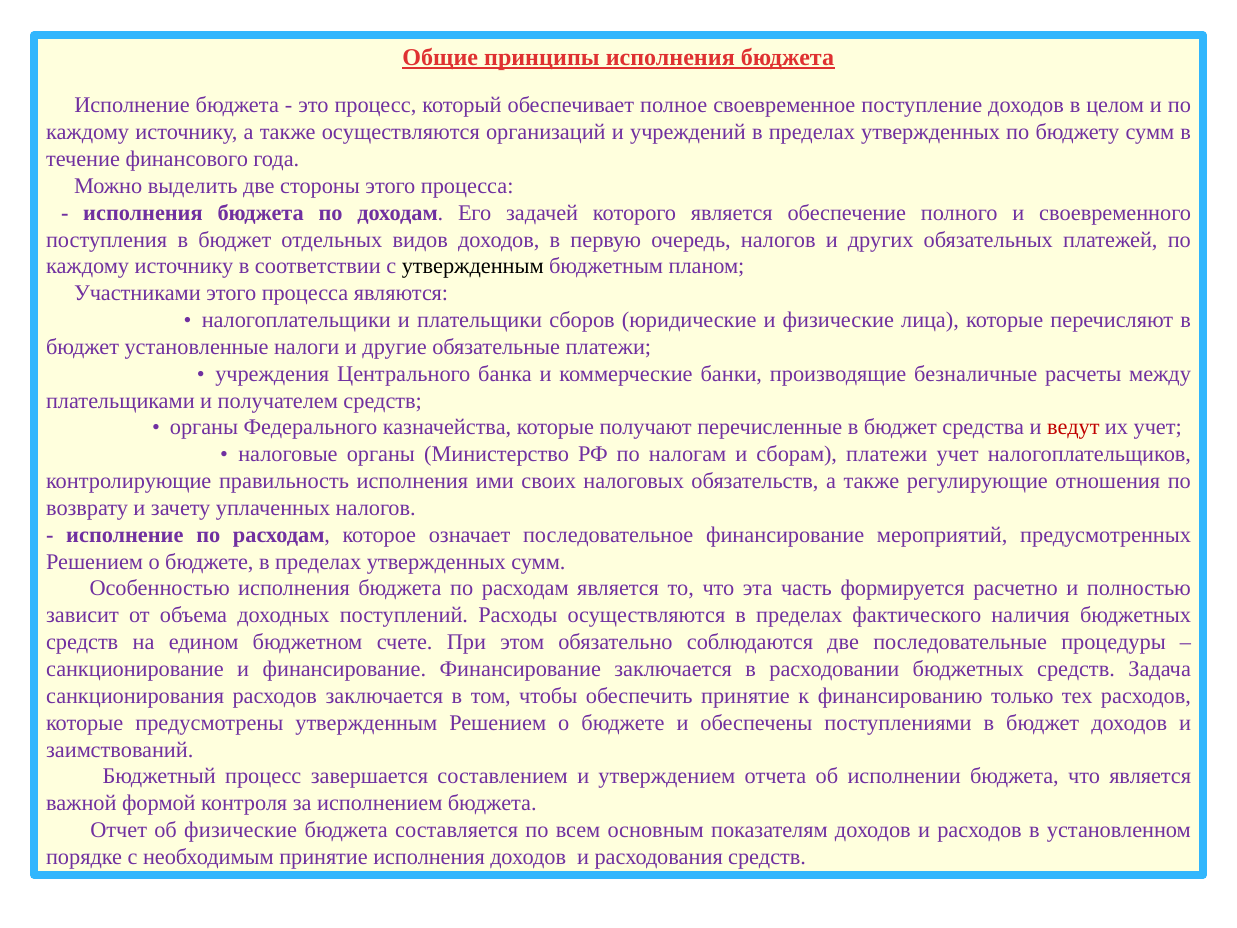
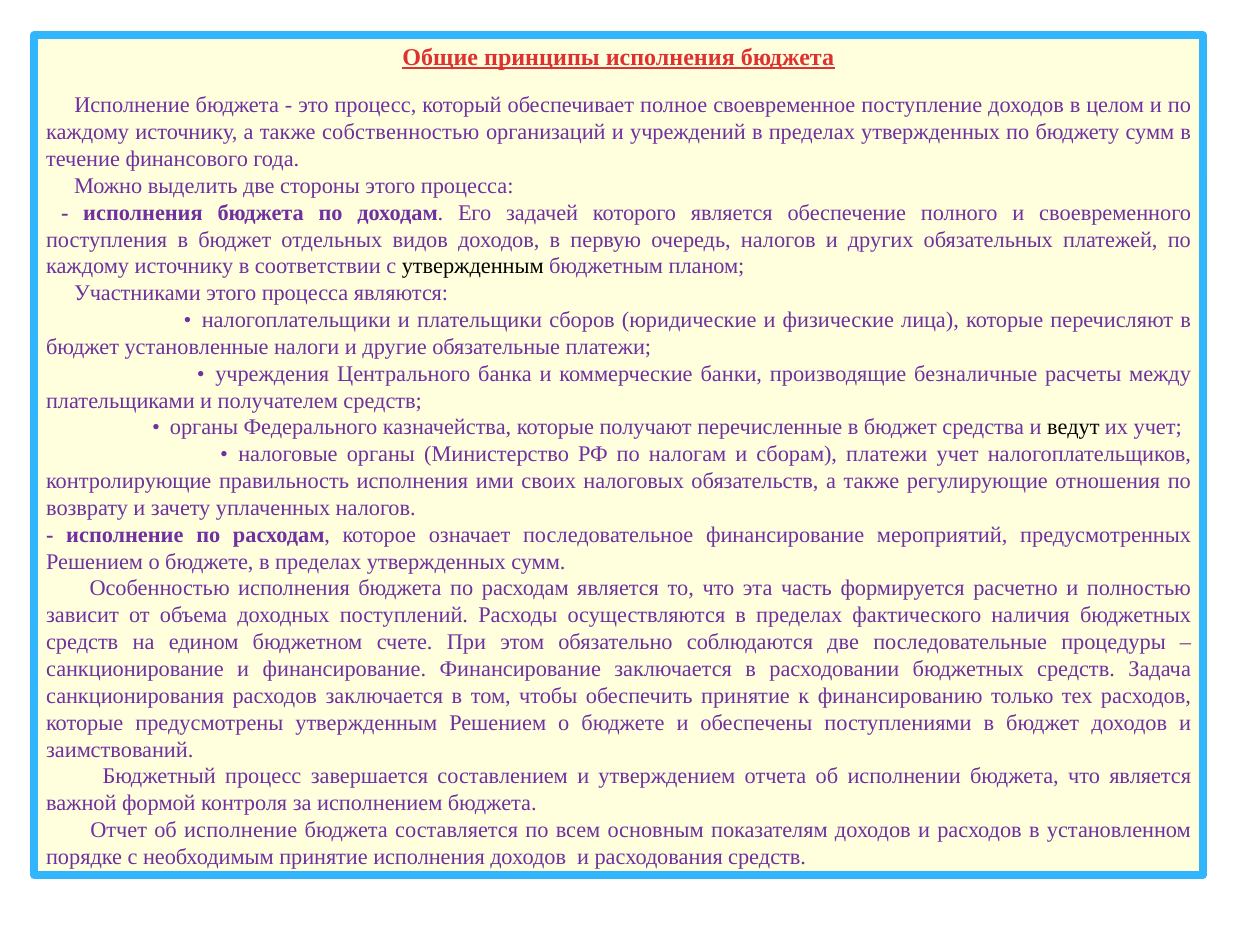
также осуществляются: осуществляются -> собственностью (401, 132)
ведут colour: red -> black (1073, 427)
об физические: физические -> исполнение (241, 830)
